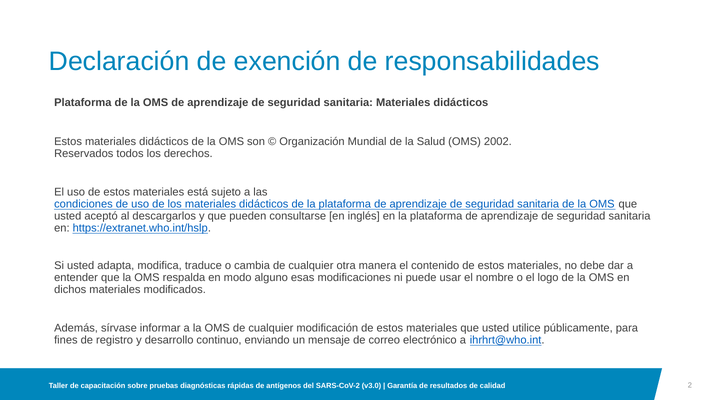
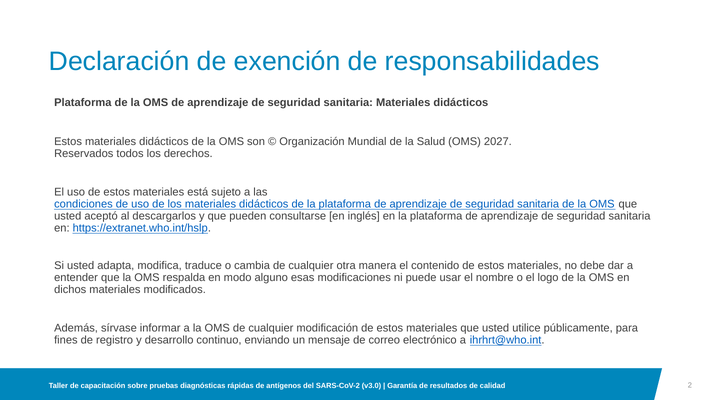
2002: 2002 -> 2027 (498, 141)
